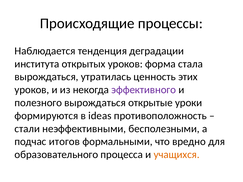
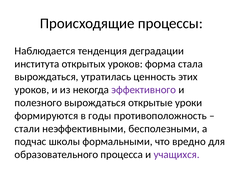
ideas: ideas -> годы (100, 116)
итогов: итогов -> школы (64, 142)
учащихся colour: orange -> purple (177, 155)
